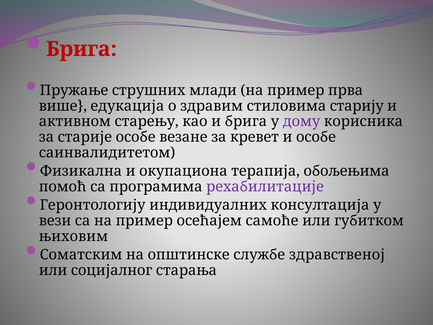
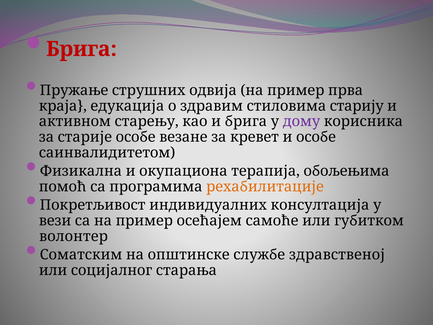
млади: млади -> одвија (213, 90)
више: више -> краја (63, 106)
рехабилитације colour: purple -> orange (265, 187)
Геронтологију: Геронтологију -> Покретљивост (93, 205)
њиховим: њиховим -> волонтер (74, 236)
